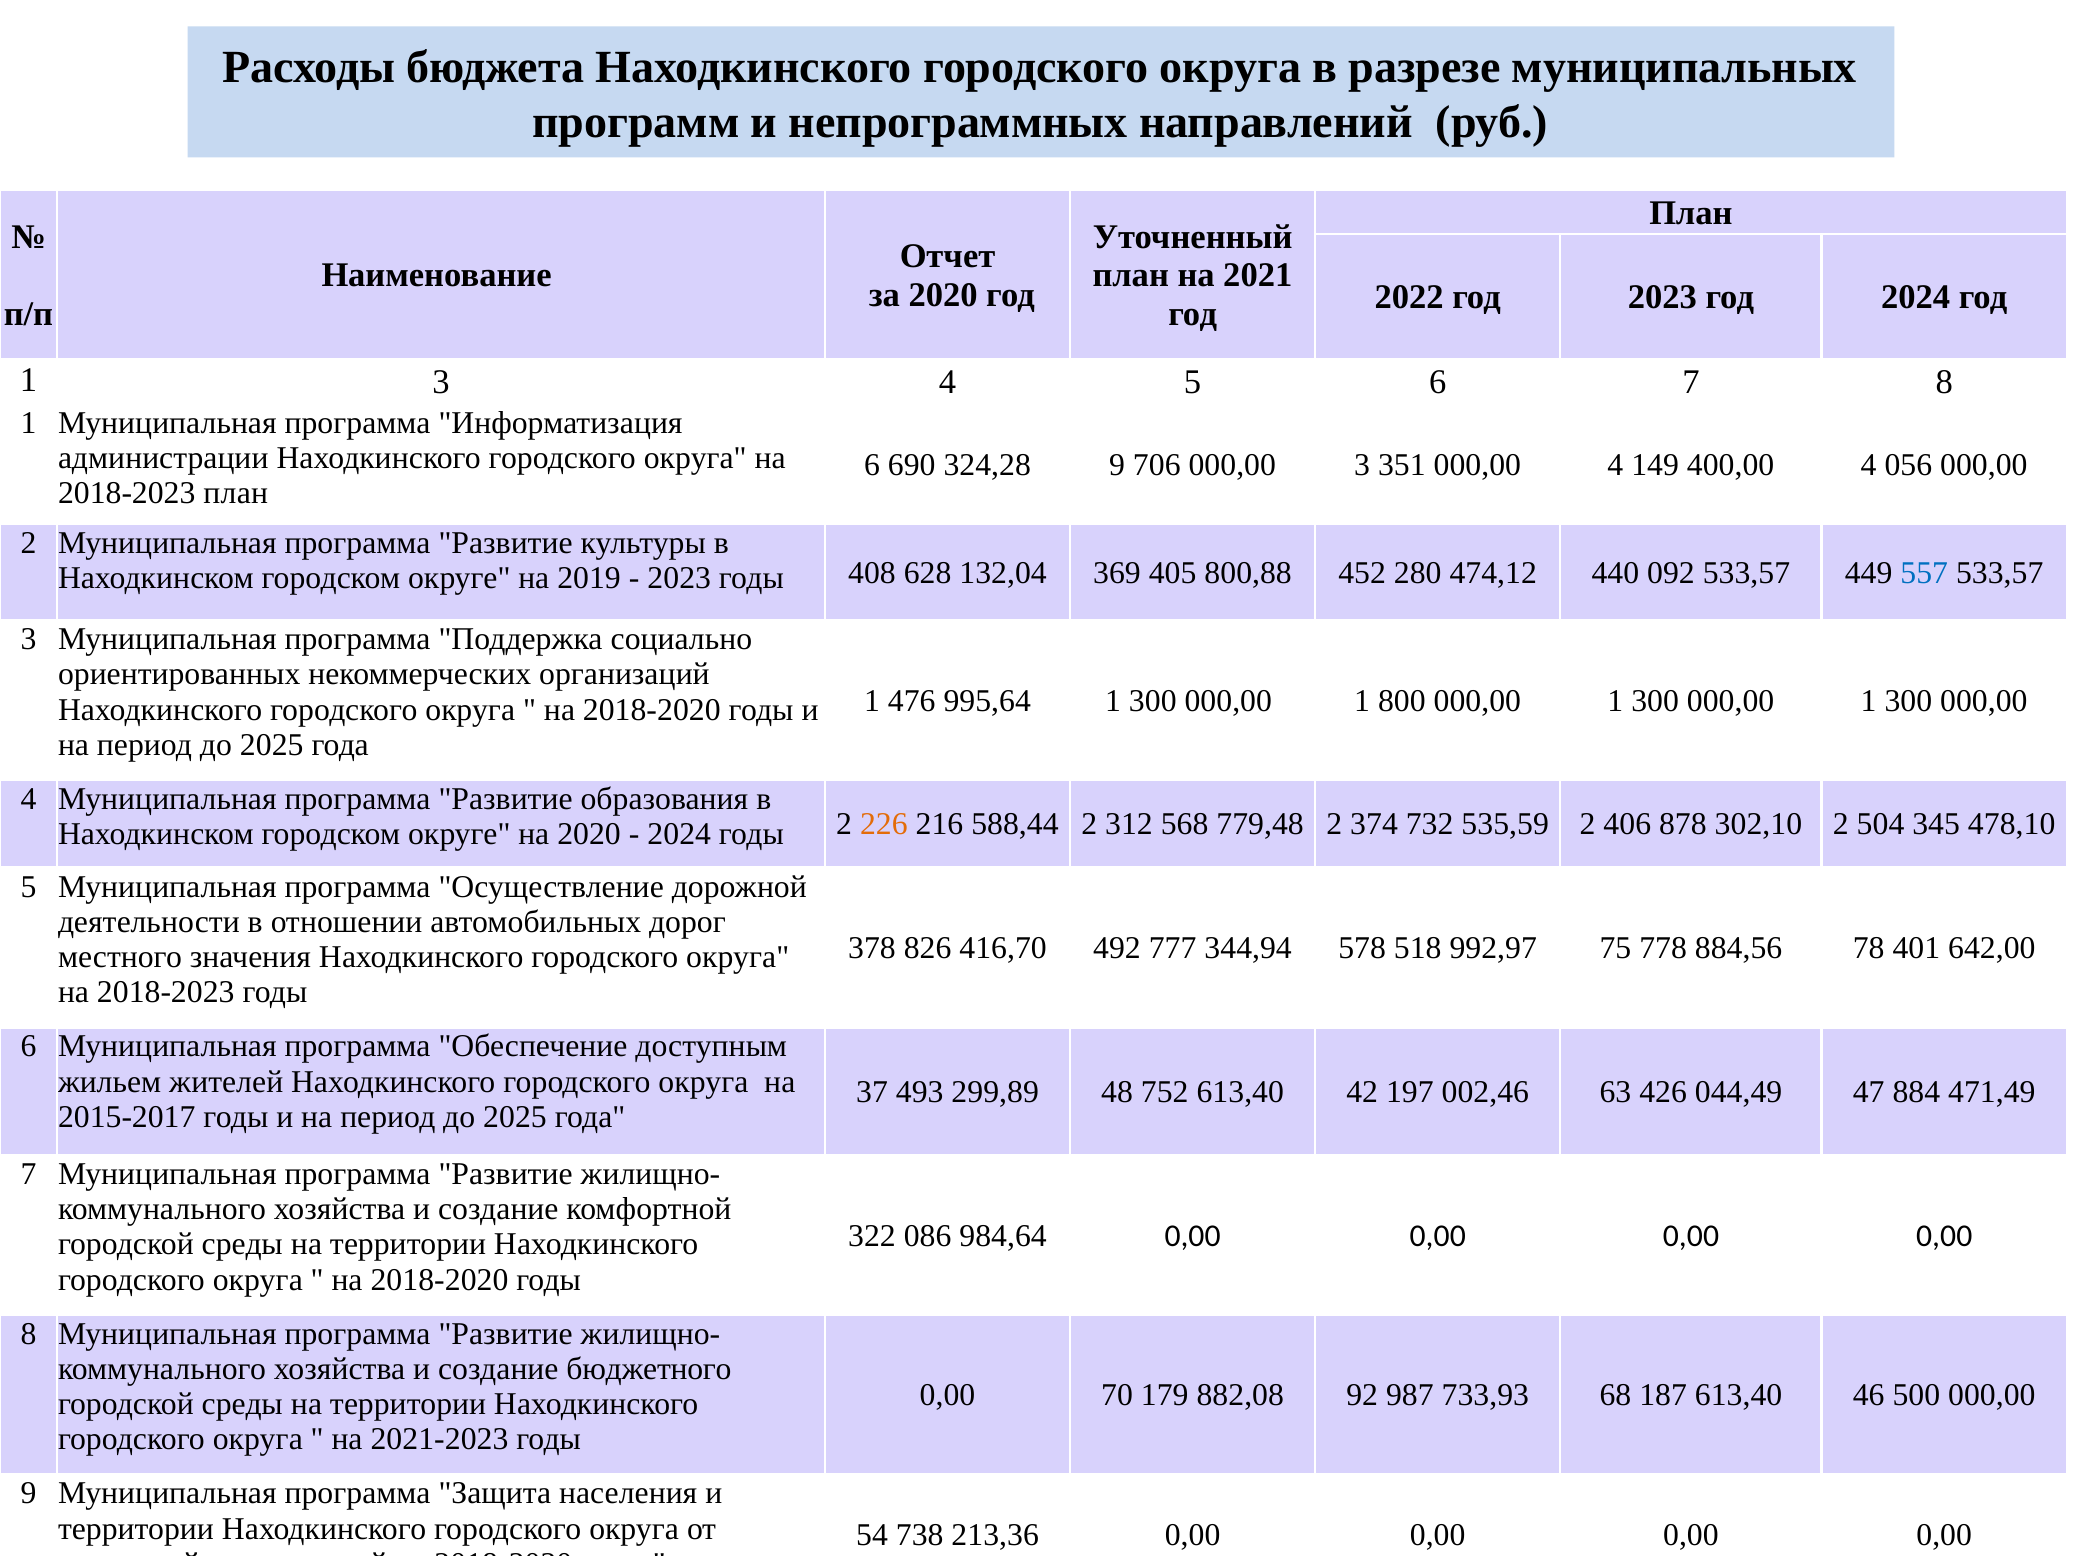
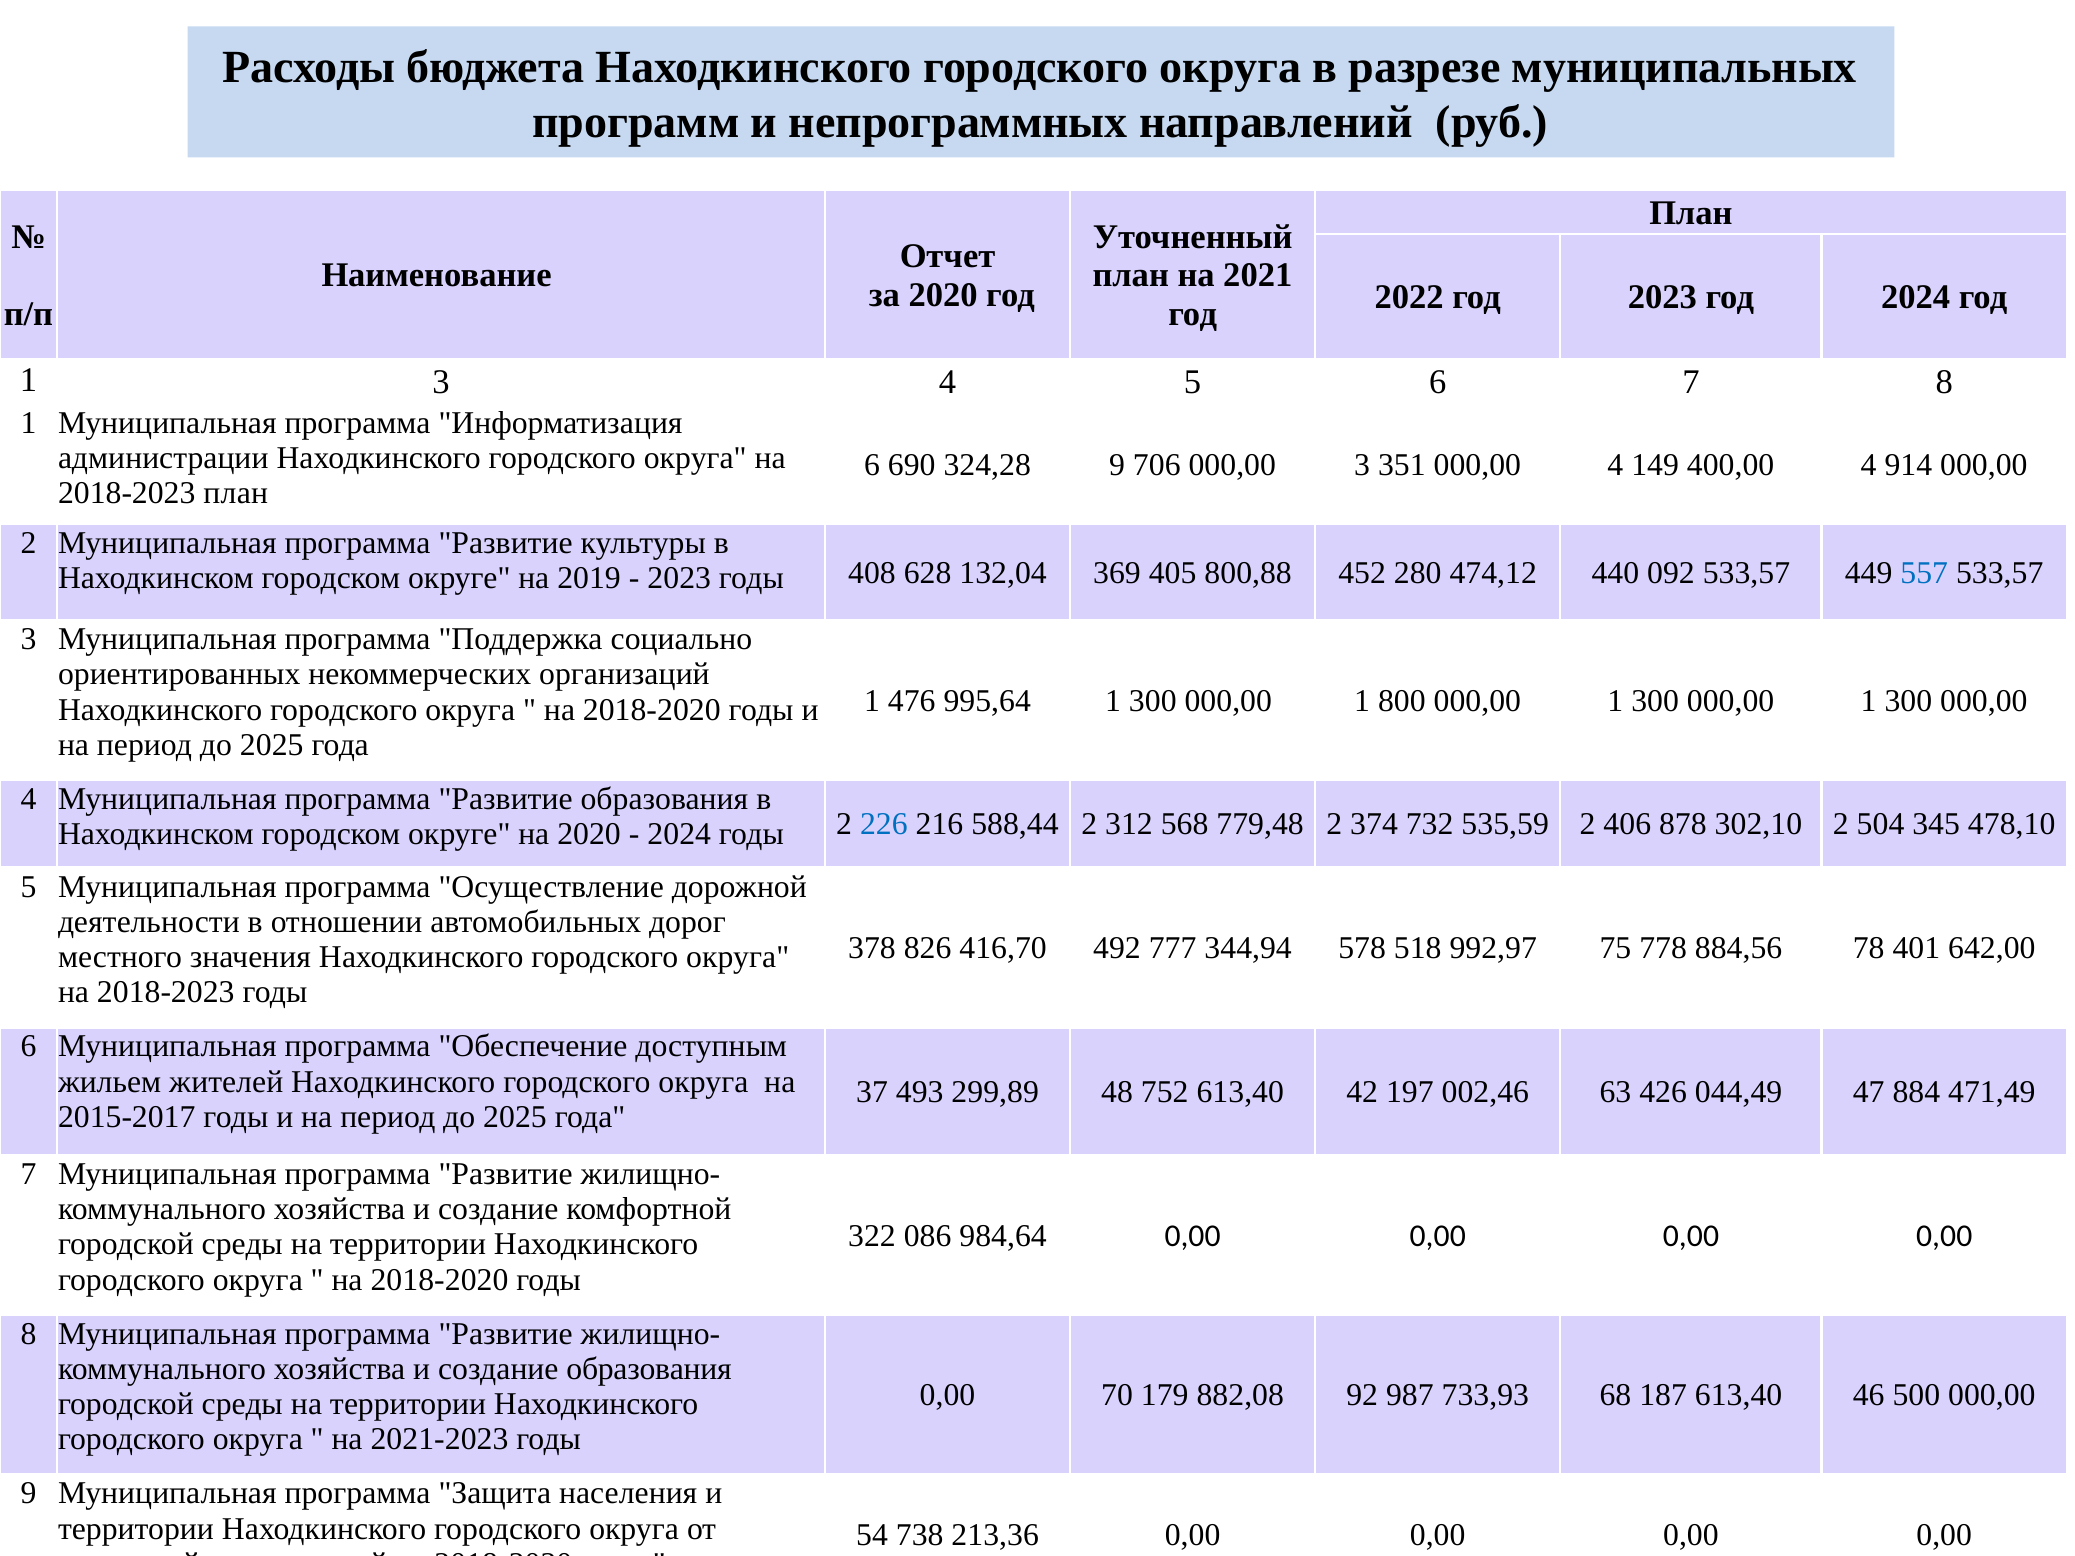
056: 056 -> 914 (1908, 465)
226 colour: orange -> blue (884, 825)
создание бюджетного: бюджетного -> образования (649, 1369)
